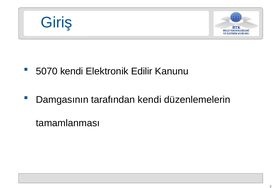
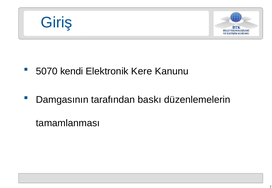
Edilir: Edilir -> Kere (142, 71)
tarafından kendi: kendi -> baskı (150, 100)
